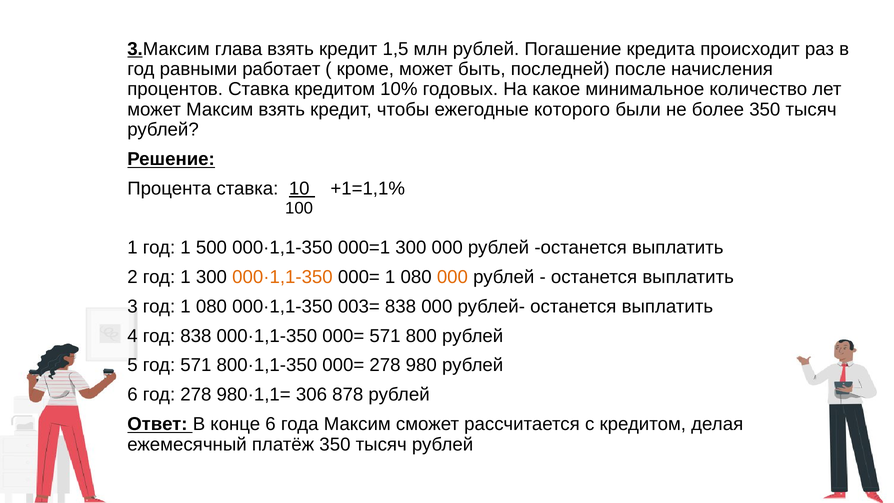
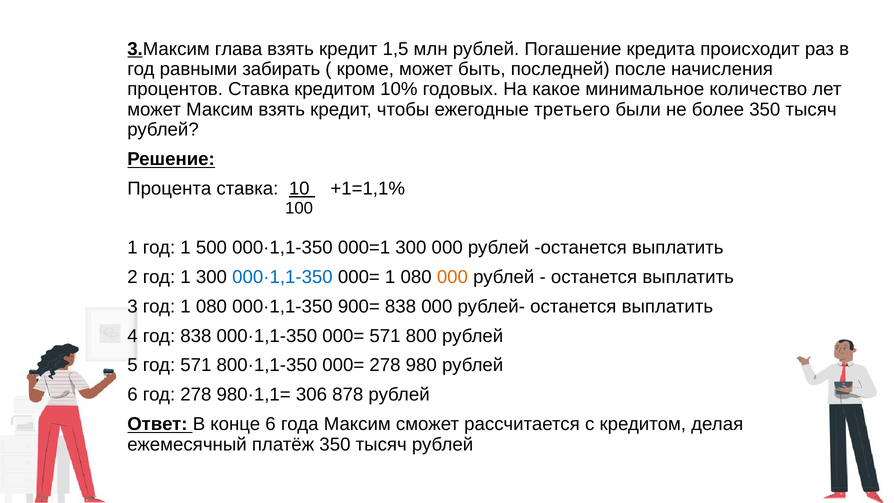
работает: работает -> забирать (281, 69)
которого: которого -> третьего (572, 109)
000·1,1-350 colour: orange -> blue (282, 277)
003=: 003= -> 900= (359, 306)
